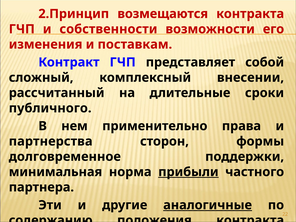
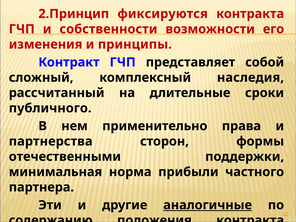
возмещаются: возмещаются -> фиксируются (163, 14)
поставкам: поставкам -> принципы (135, 44)
внесении: внесении -> наследия (250, 78)
долговременное: долговременное -> отечественными (65, 157)
прибыли underline: present -> none (188, 172)
